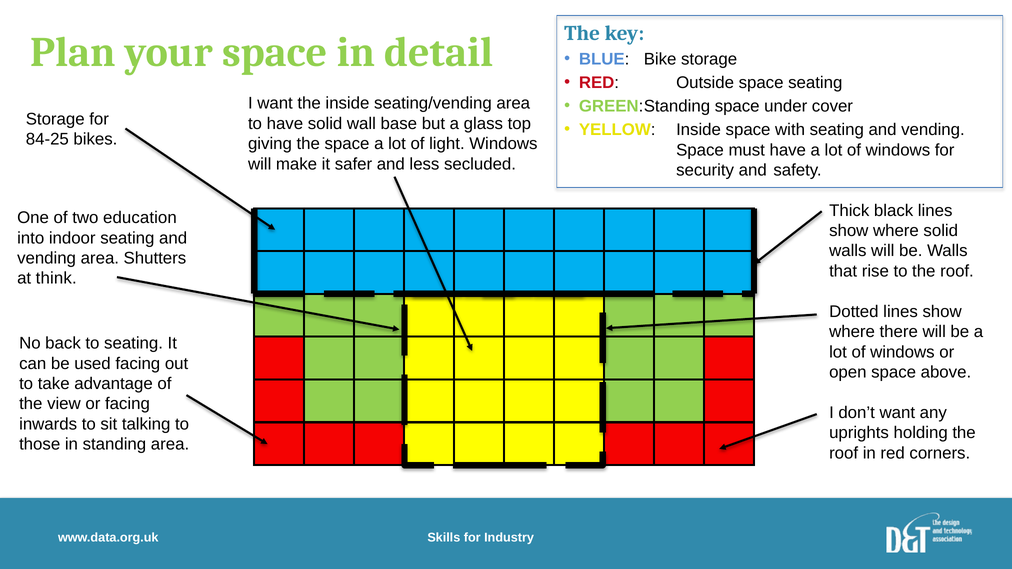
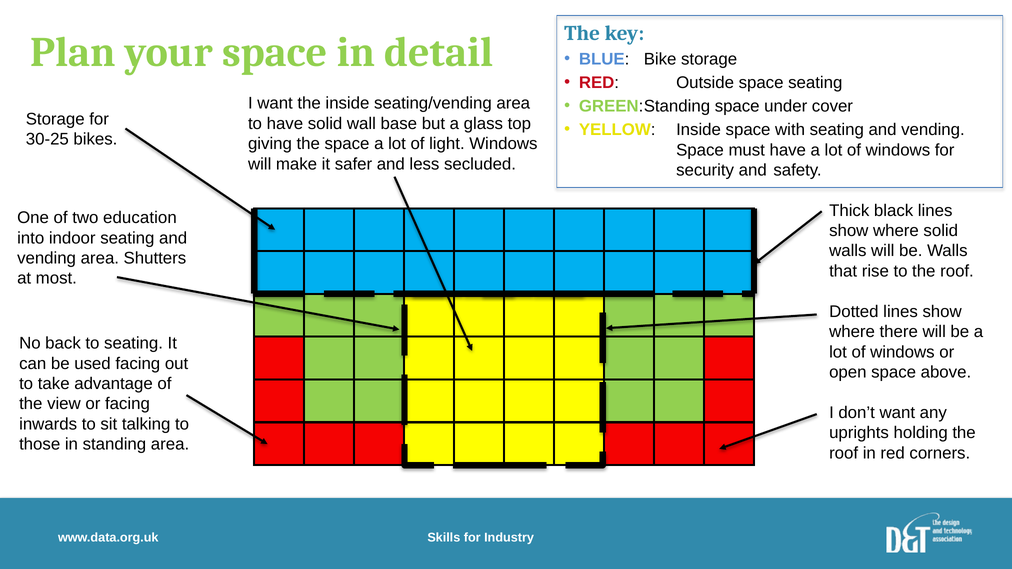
84-25: 84-25 -> 30-25 (47, 139)
think: think -> most (56, 279)
